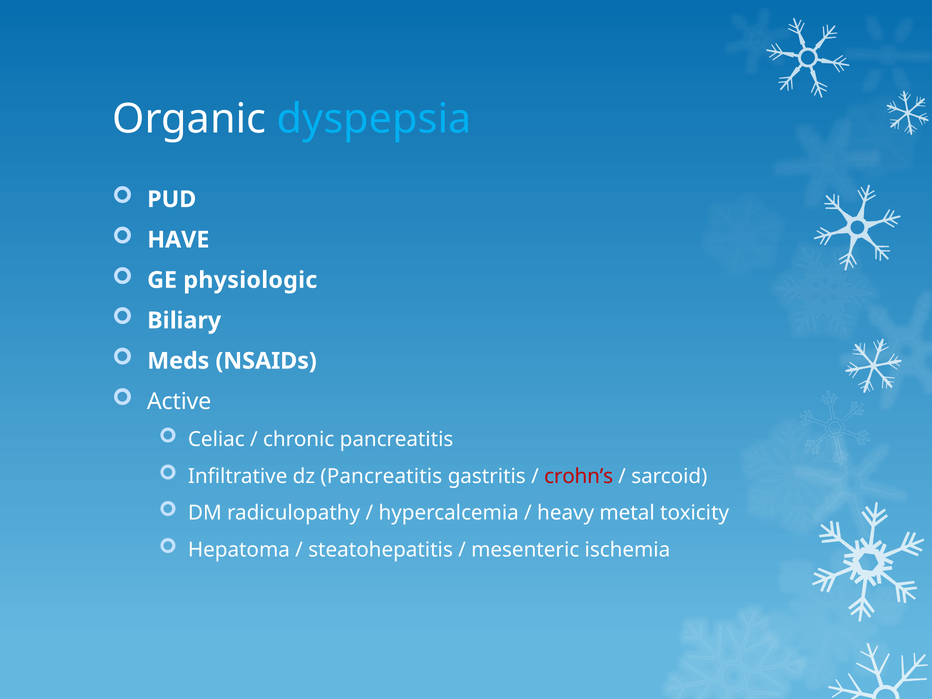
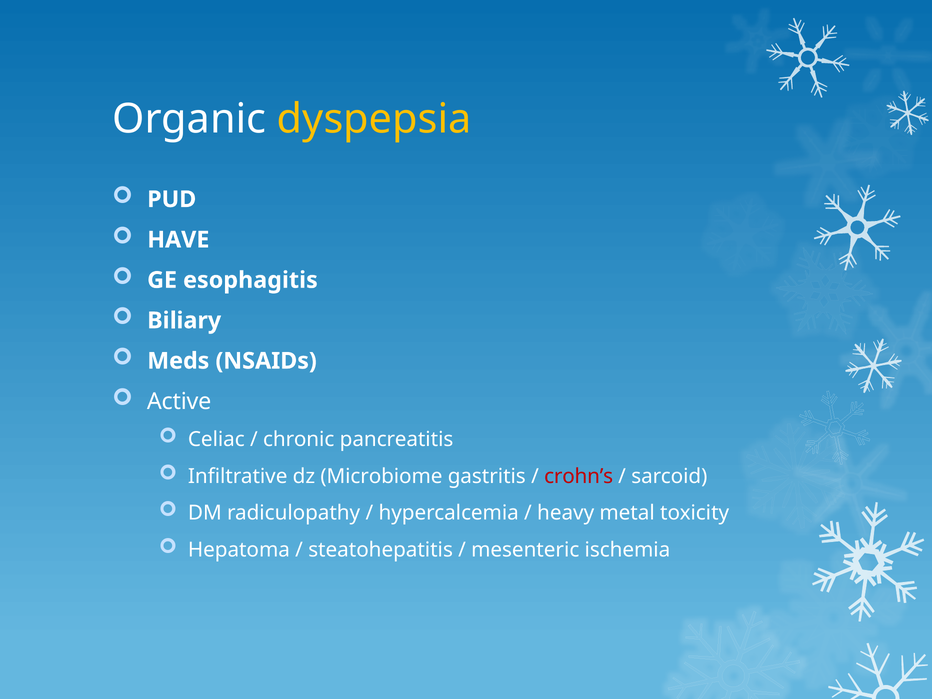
dyspepsia colour: light blue -> yellow (374, 119)
physiologic: physiologic -> esophagitis (250, 280)
dz Pancreatitis: Pancreatitis -> Microbiome (381, 476)
